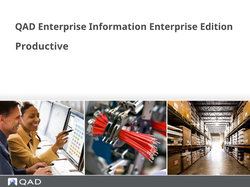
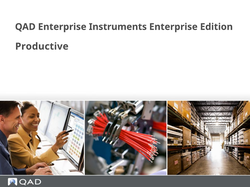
Information: Information -> Instruments (118, 27)
